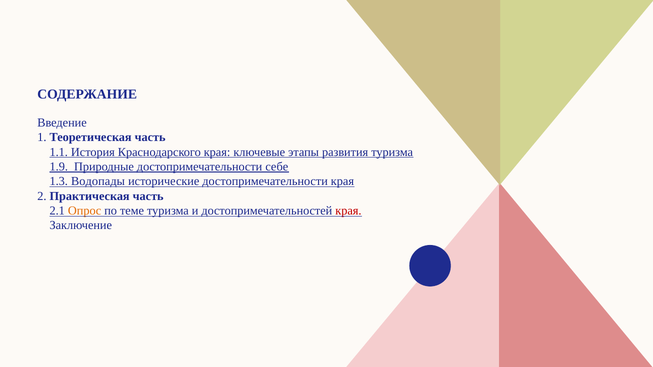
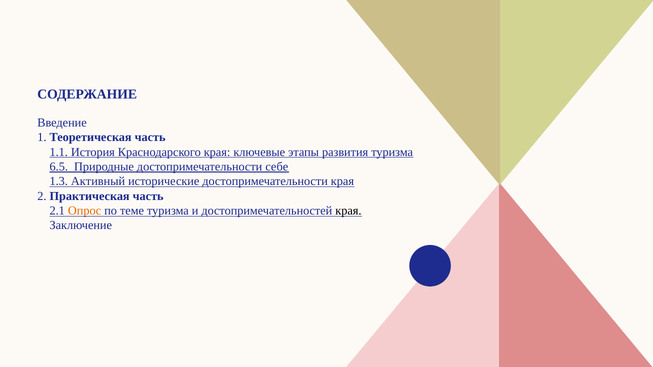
1.9: 1.9 -> 6.5 (59, 167)
Водопады: Водопады -> Активный (98, 182)
края colour: red -> black (348, 211)
